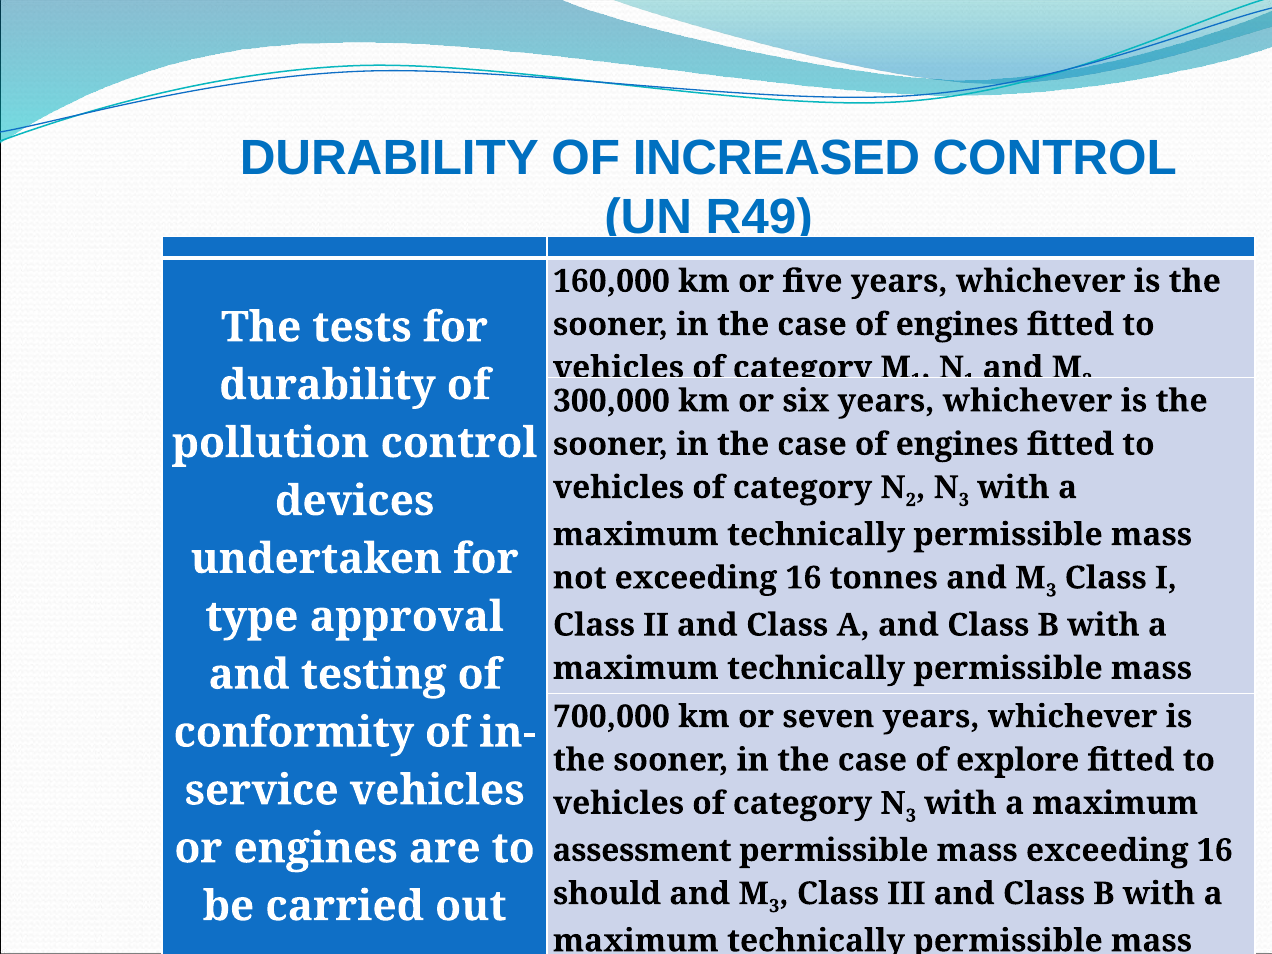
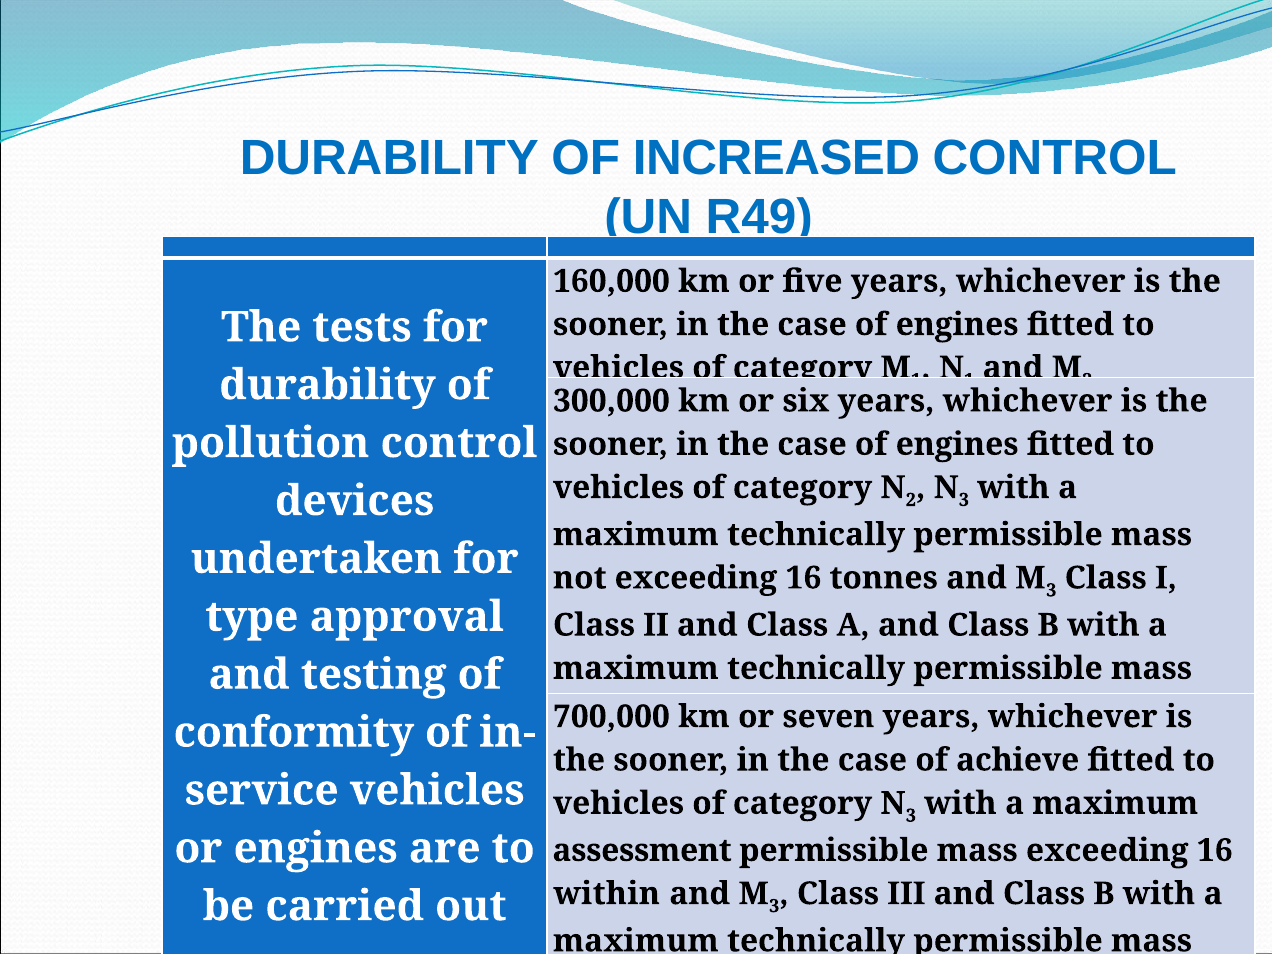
explore: explore -> achieve (1018, 760)
should: should -> within (607, 894)
